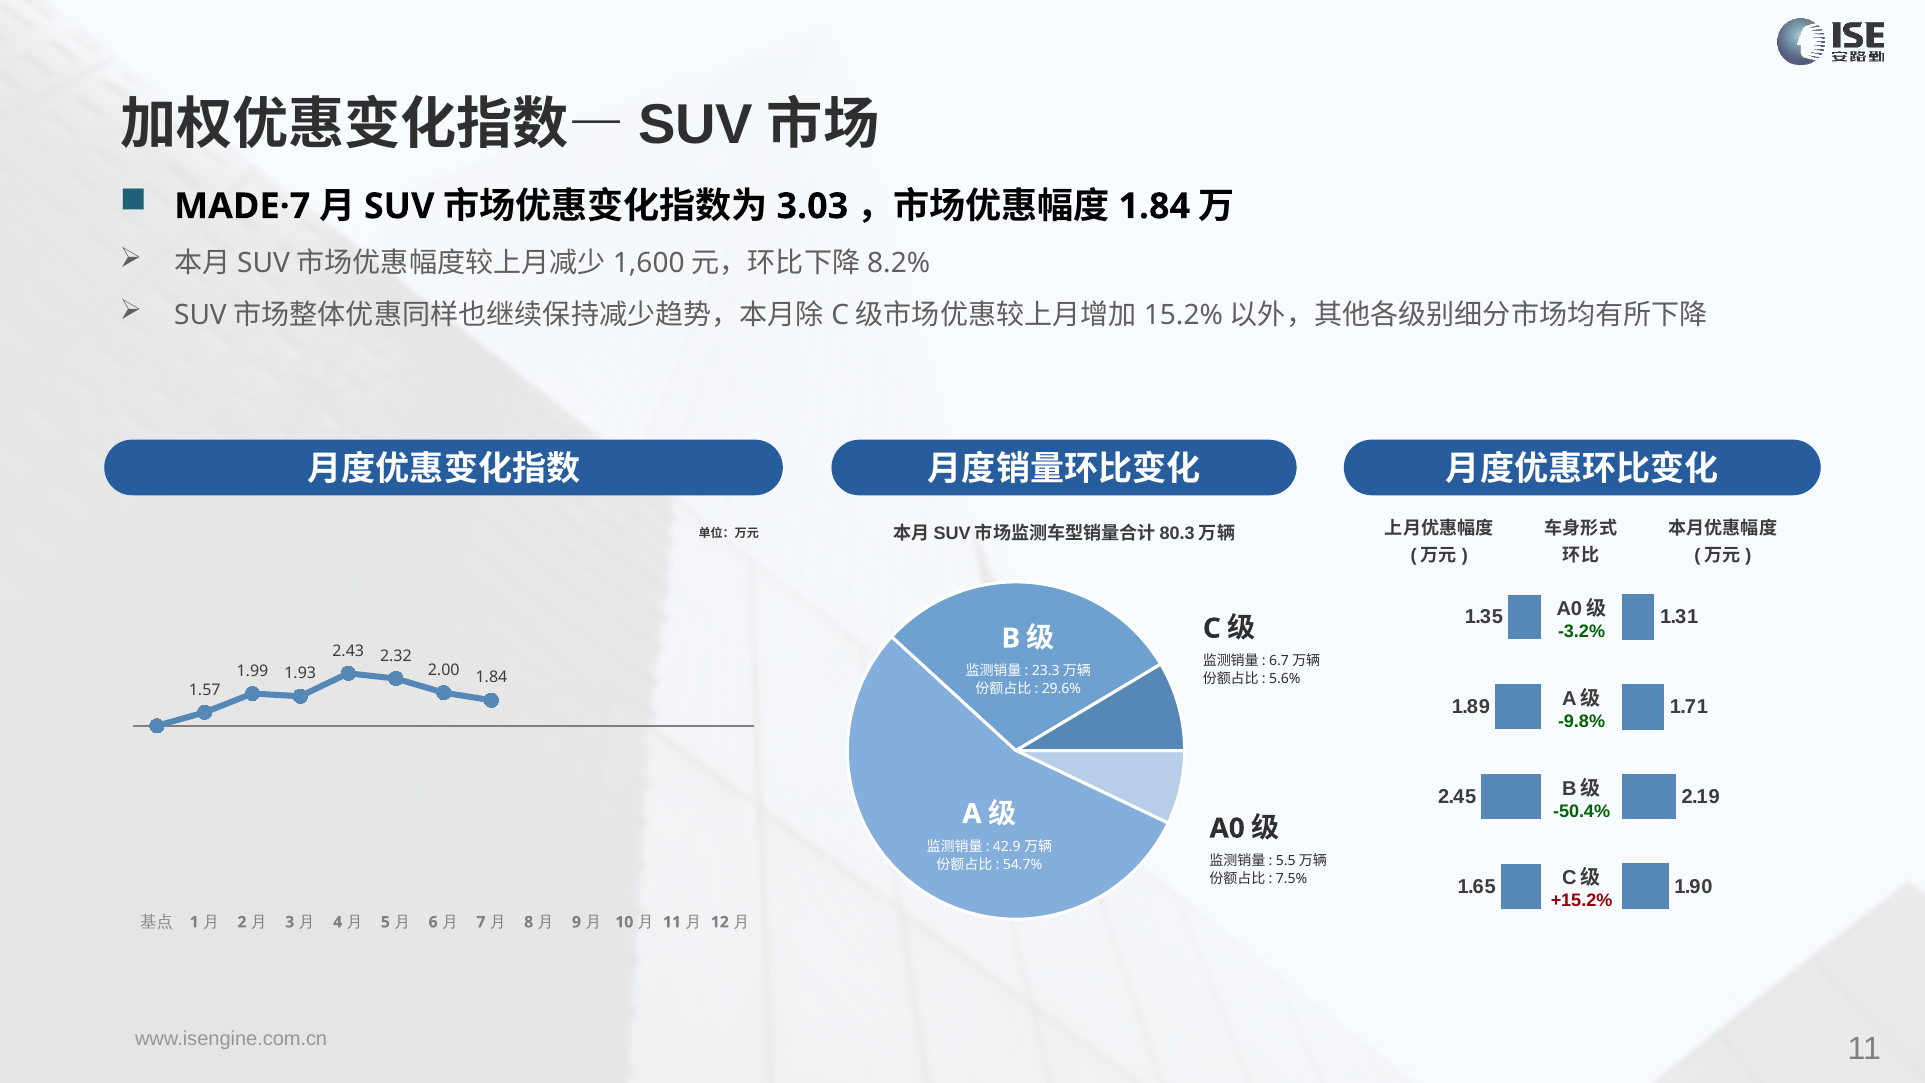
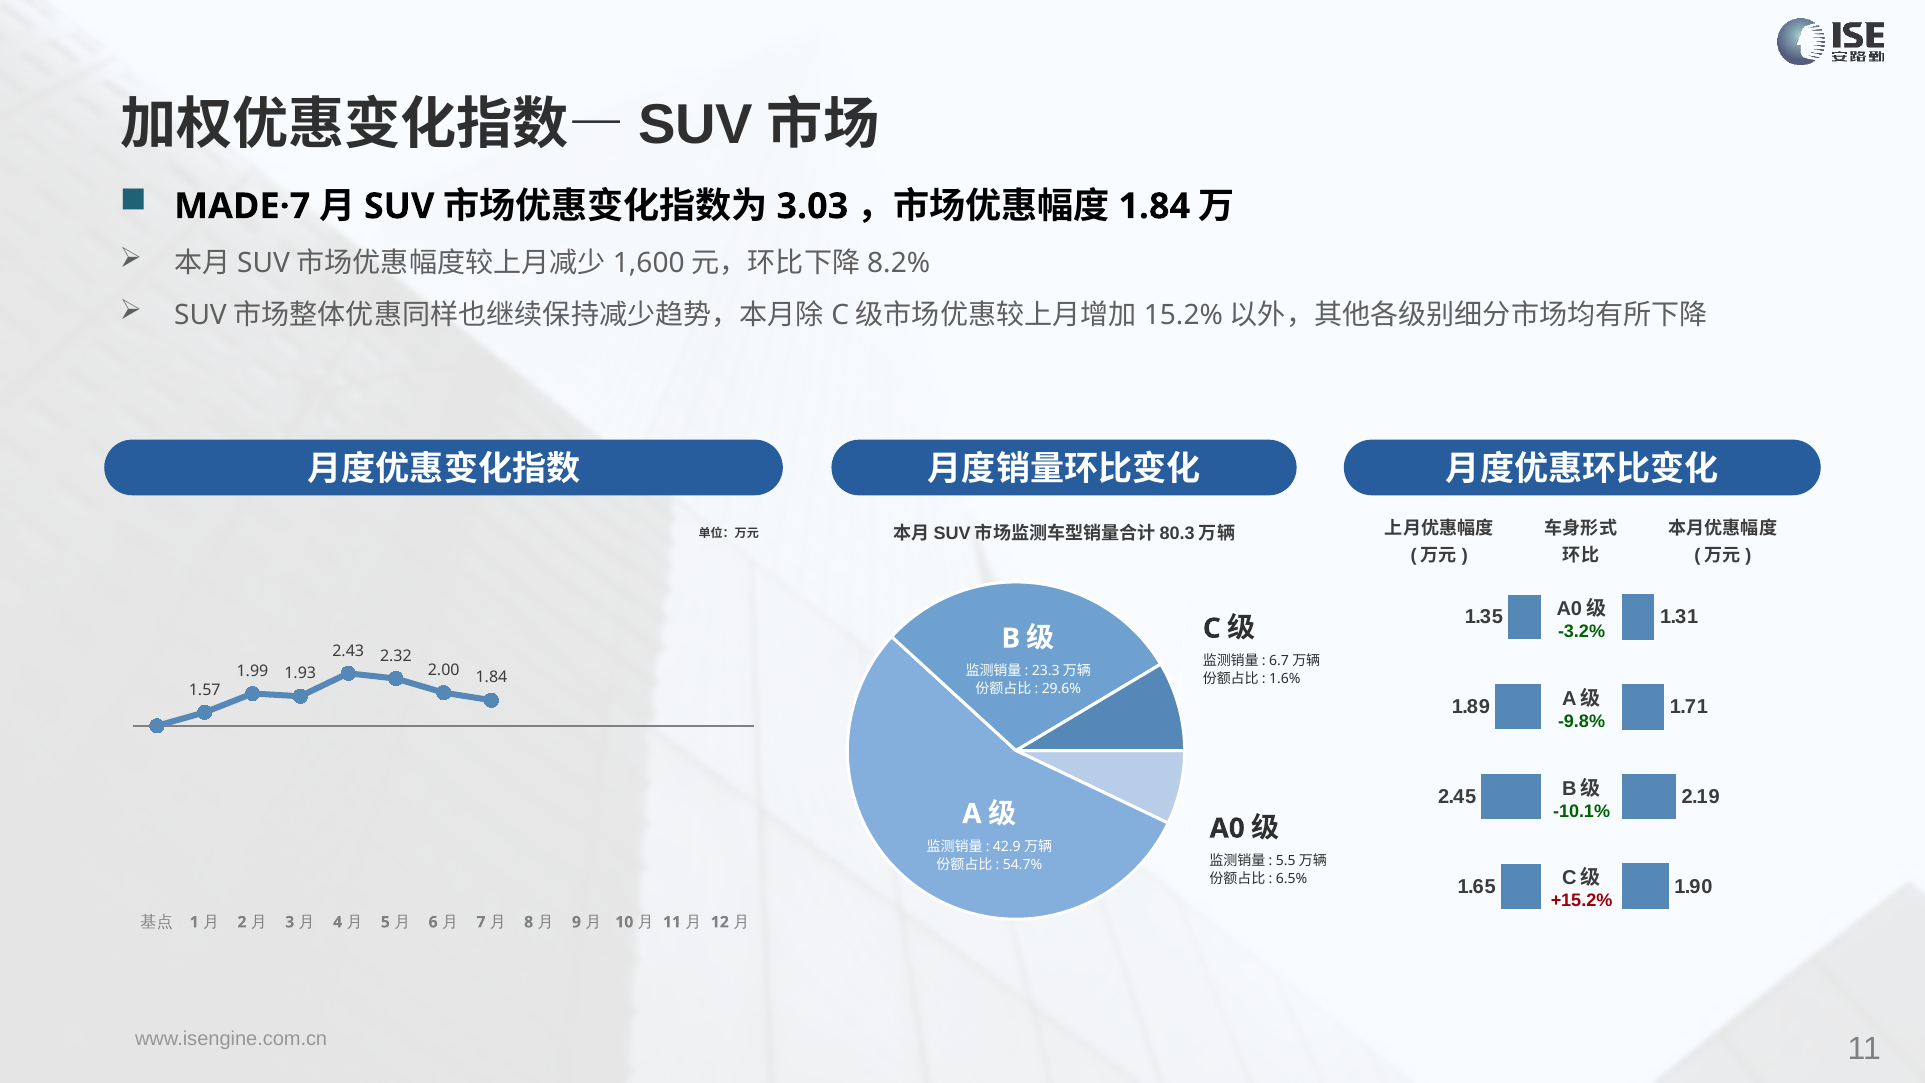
5.6%: 5.6% -> 1.6% (1285, 679)
-50.4%: -50.4% -> -10.1% (1582, 811)
7.5%: 7.5% -> 6.5% (1292, 879)
